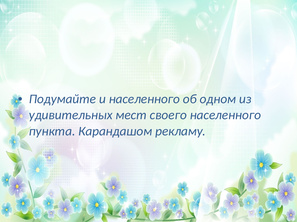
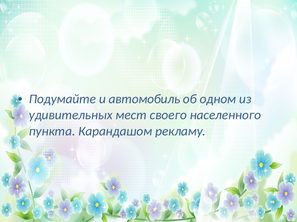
и населенного: населенного -> автомобиль (144, 99)
